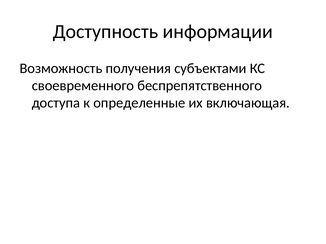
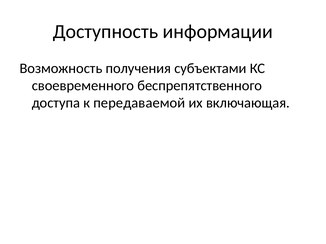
определенные: определенные -> передаваемой (139, 103)
